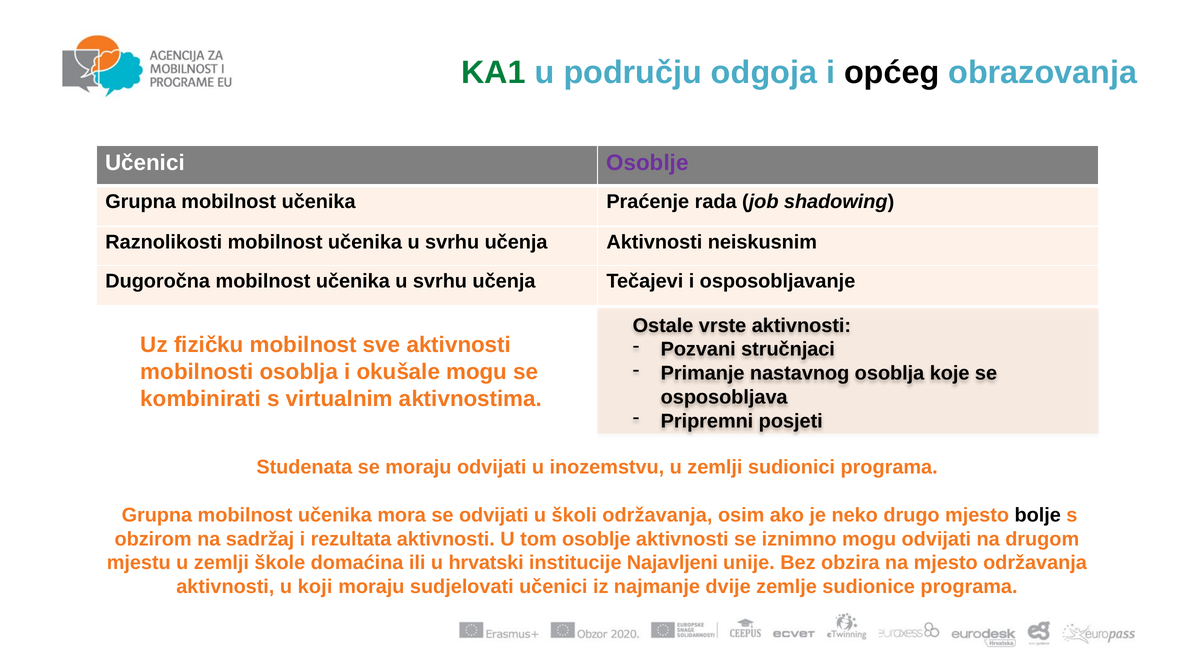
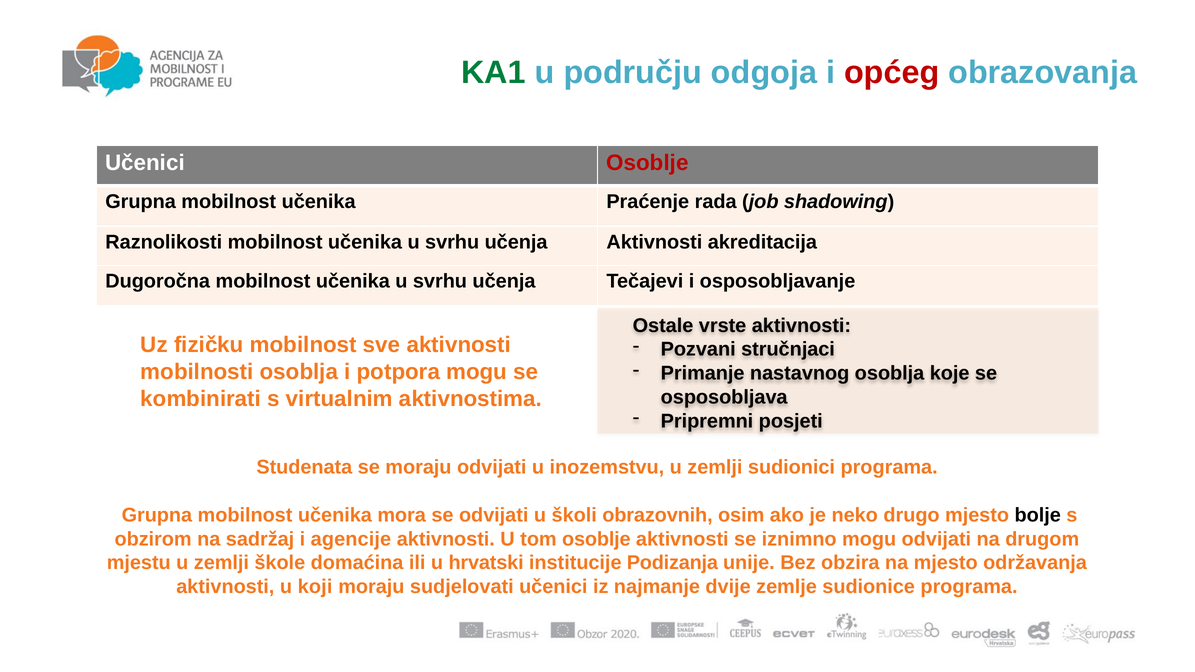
općeg colour: black -> red (892, 73)
Osoblje colour: purple -> red (647, 163)
neiskusnim: neiskusnim -> akreditacija (762, 242)
okušale: okušale -> potpora (398, 372)
školi održavanja: održavanja -> obrazovnih (657, 515)
rezultata: rezultata -> agencije (351, 539)
Najavljeni: Najavljeni -> Podizanja (672, 563)
